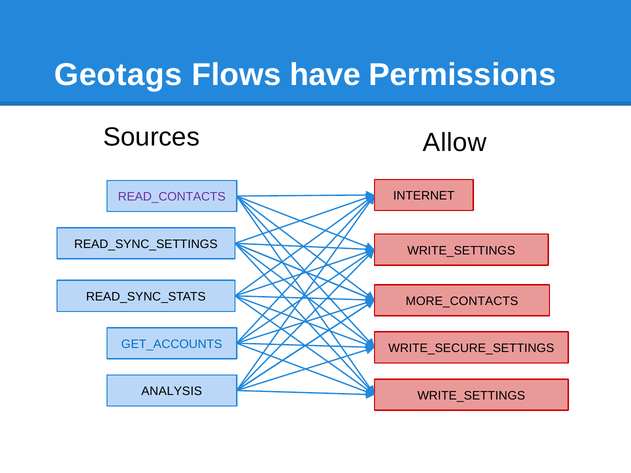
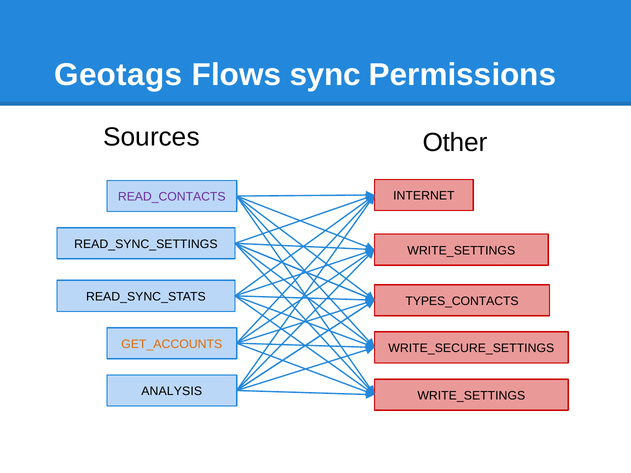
have: have -> sync (325, 75)
Allow: Allow -> Other (455, 142)
MORE_CONTACTS: MORE_CONTACTS -> TYPES_CONTACTS (462, 301)
GET_ACCOUNTS colour: blue -> orange (172, 344)
